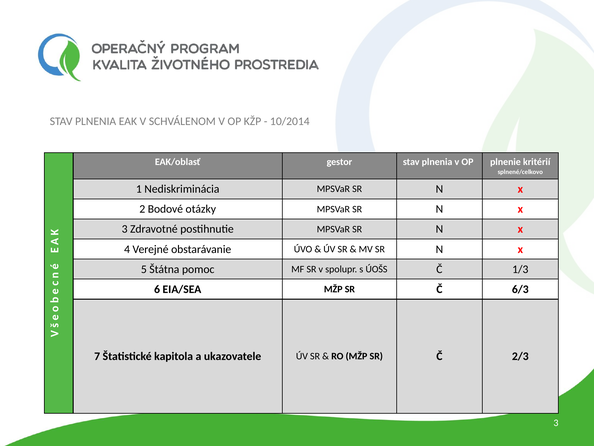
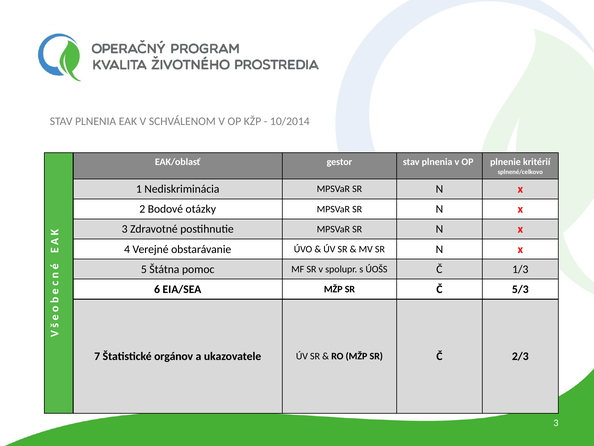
6/3: 6/3 -> 5/3 (520, 289)
kapitola: kapitola -> orgánov (174, 356)
